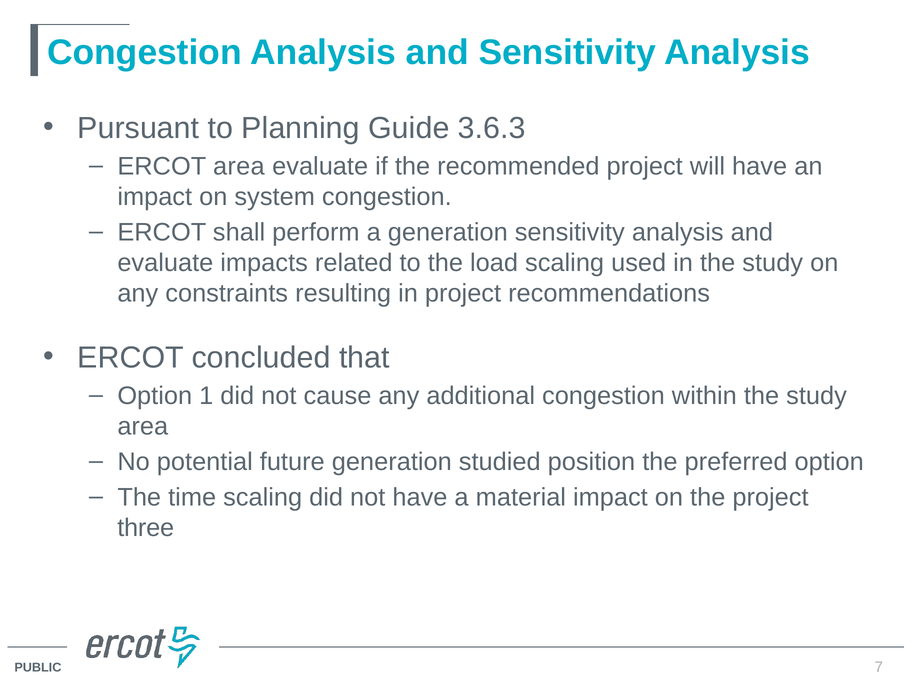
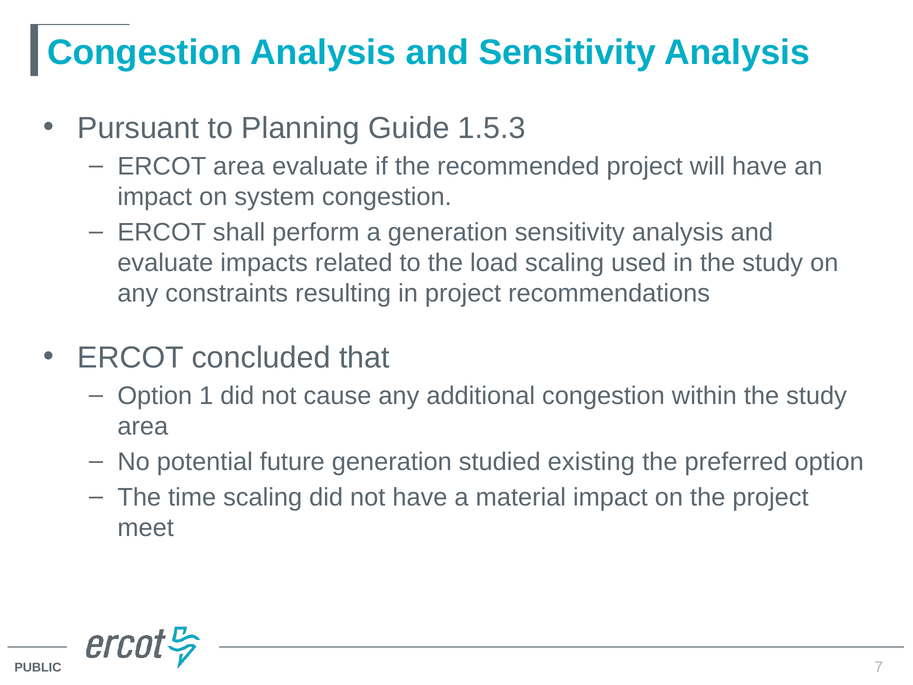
3.6.3: 3.6.3 -> 1.5.3 (492, 128)
position: position -> existing (591, 461)
three: three -> meet (146, 527)
